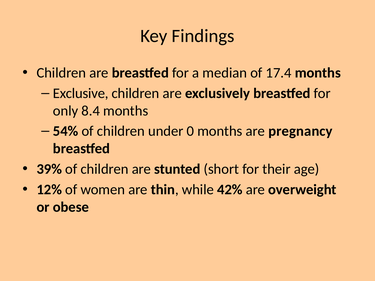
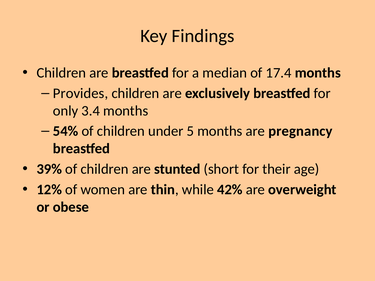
Exclusive: Exclusive -> Provides (81, 93)
8.4: 8.4 -> 3.4 (91, 111)
0: 0 -> 5 (190, 131)
